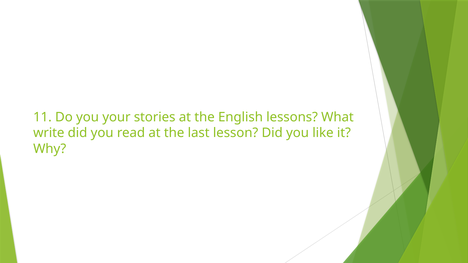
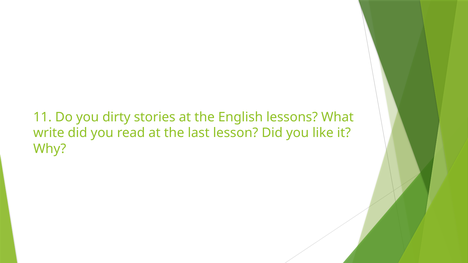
your: your -> dirty (116, 117)
